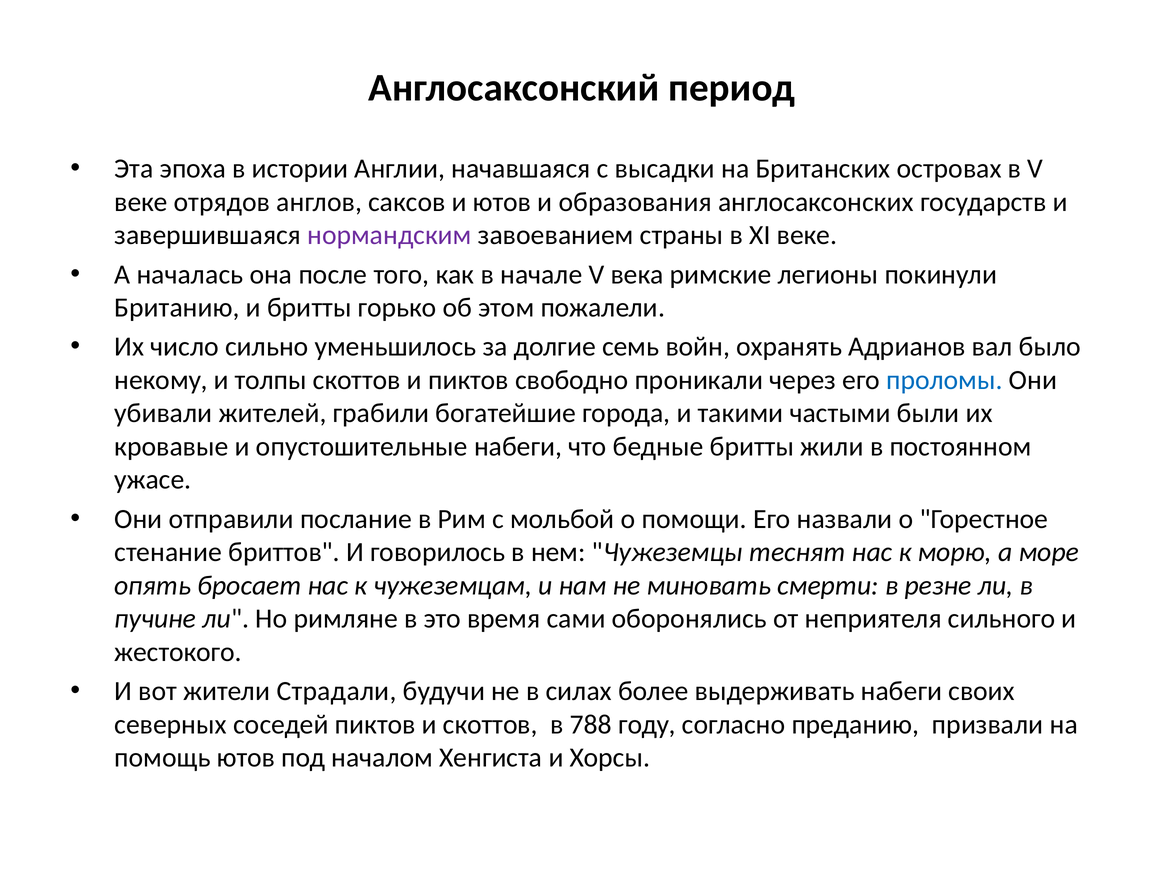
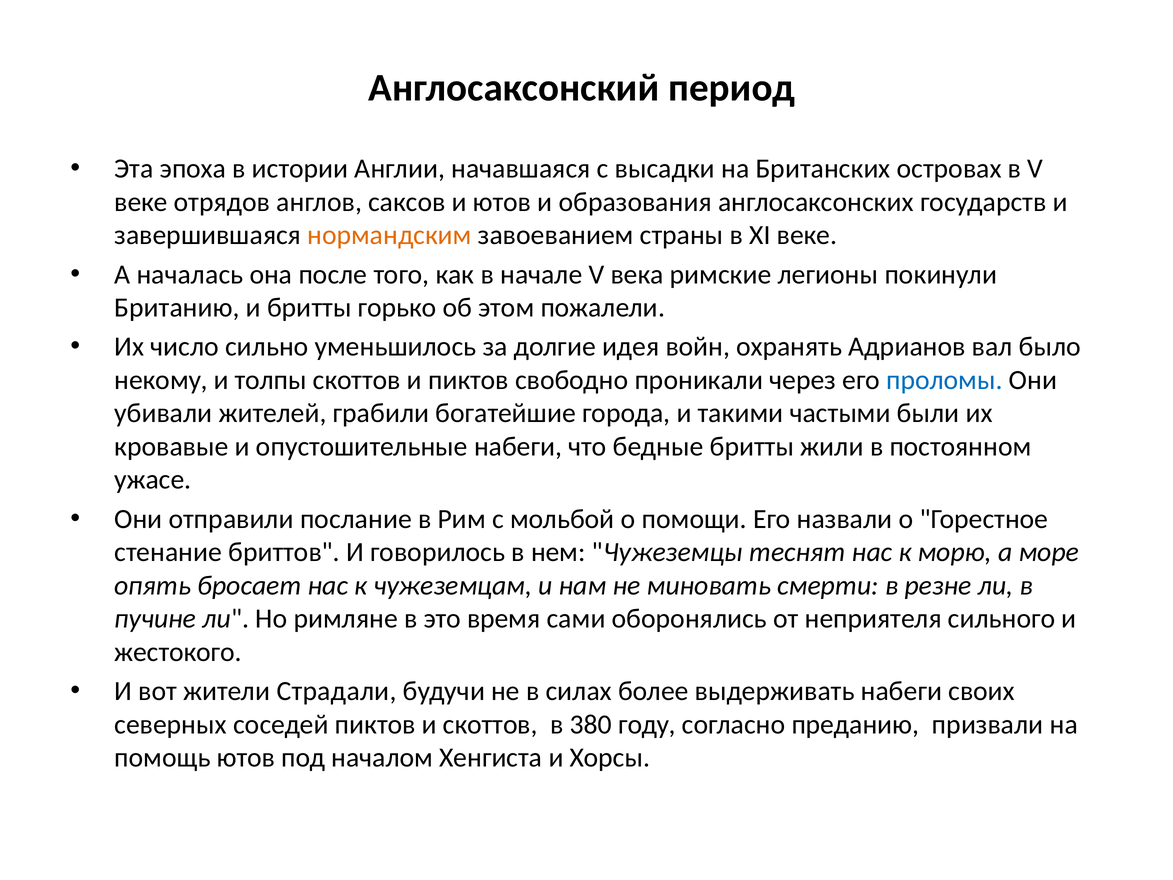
нормандским colour: purple -> orange (389, 235)
семь: семь -> идея (631, 347)
788: 788 -> 380 (591, 724)
